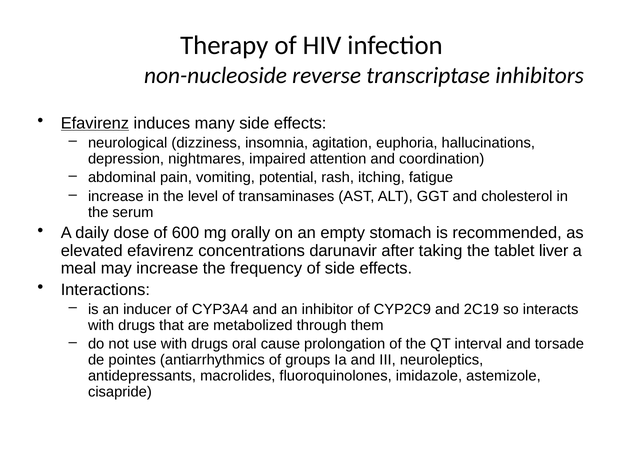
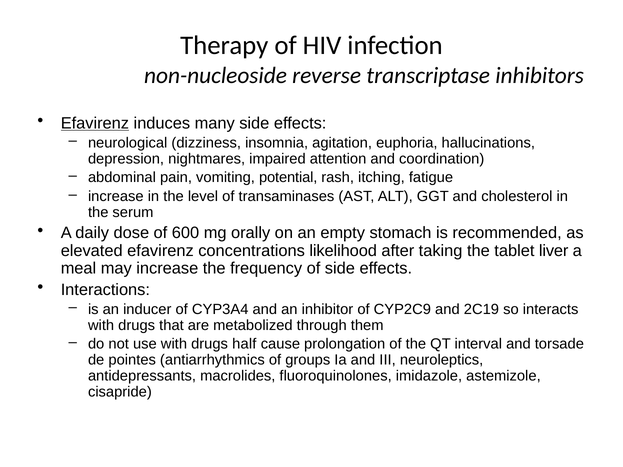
darunavir: darunavir -> likelihood (343, 251)
oral: oral -> half (244, 344)
